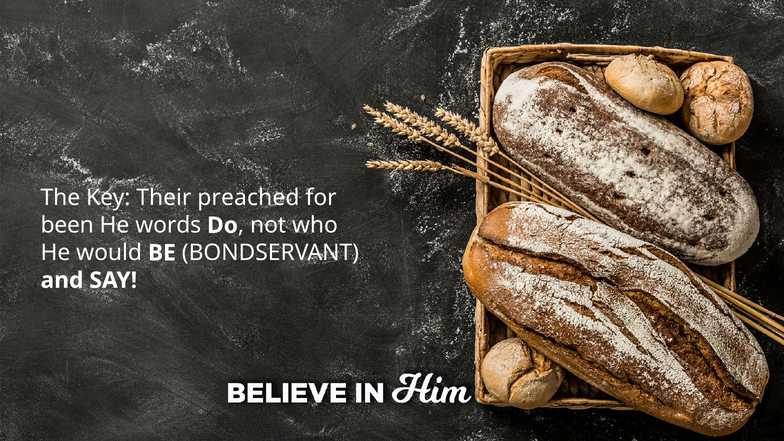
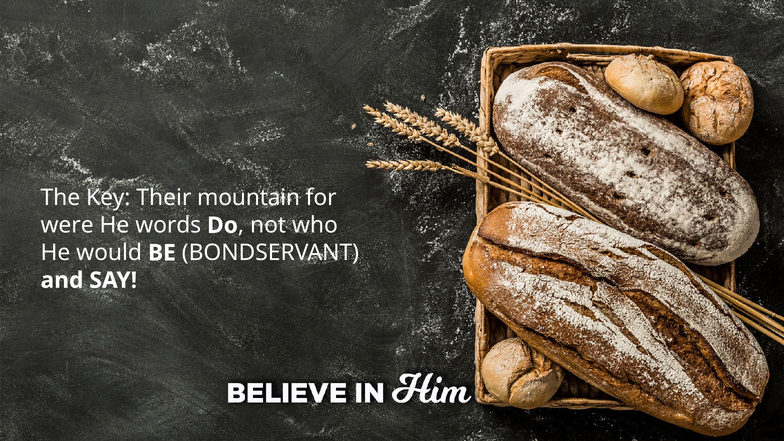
preached: preached -> mountain (249, 198)
been: been -> were (67, 225)
